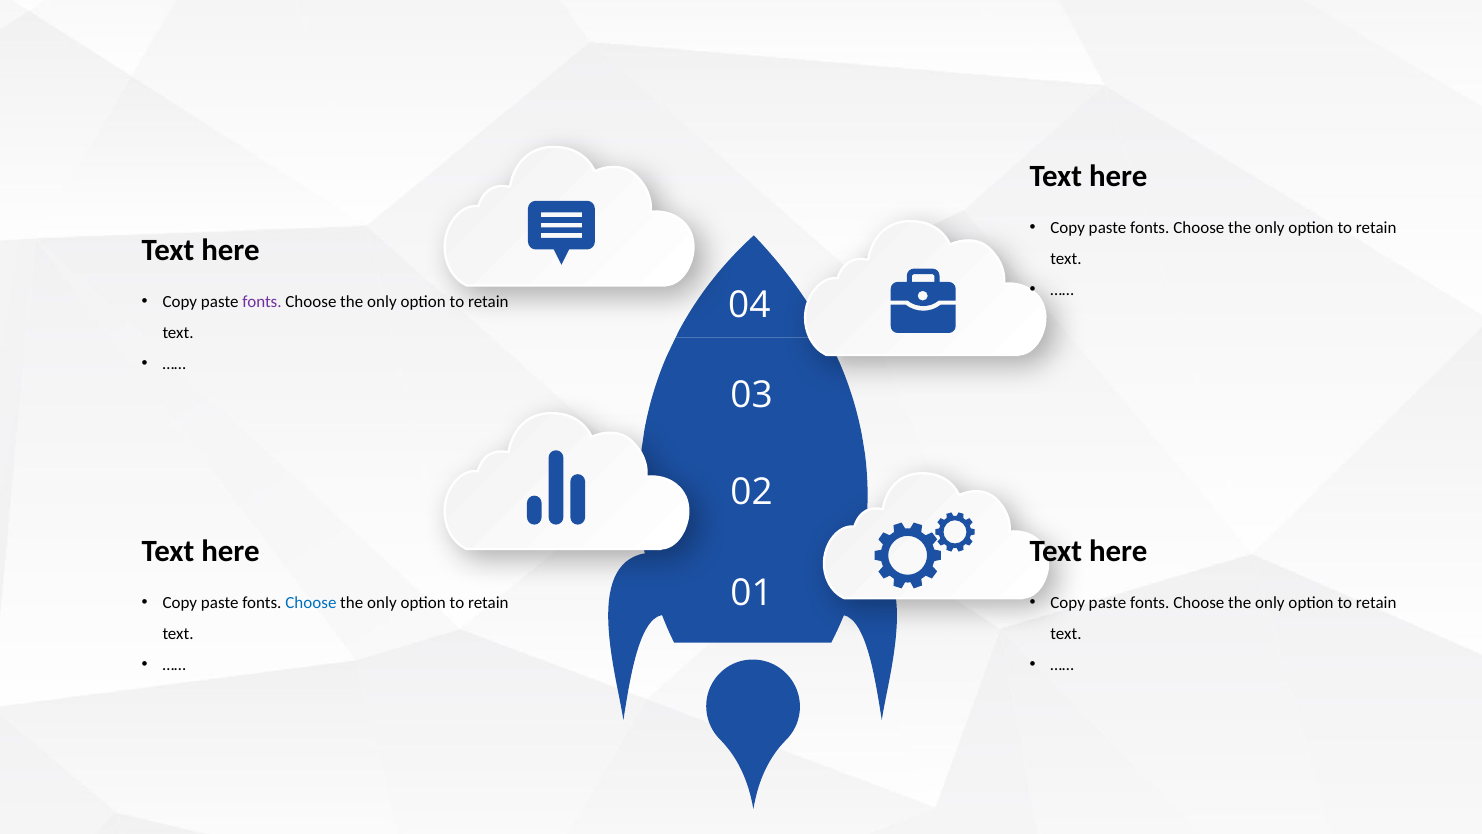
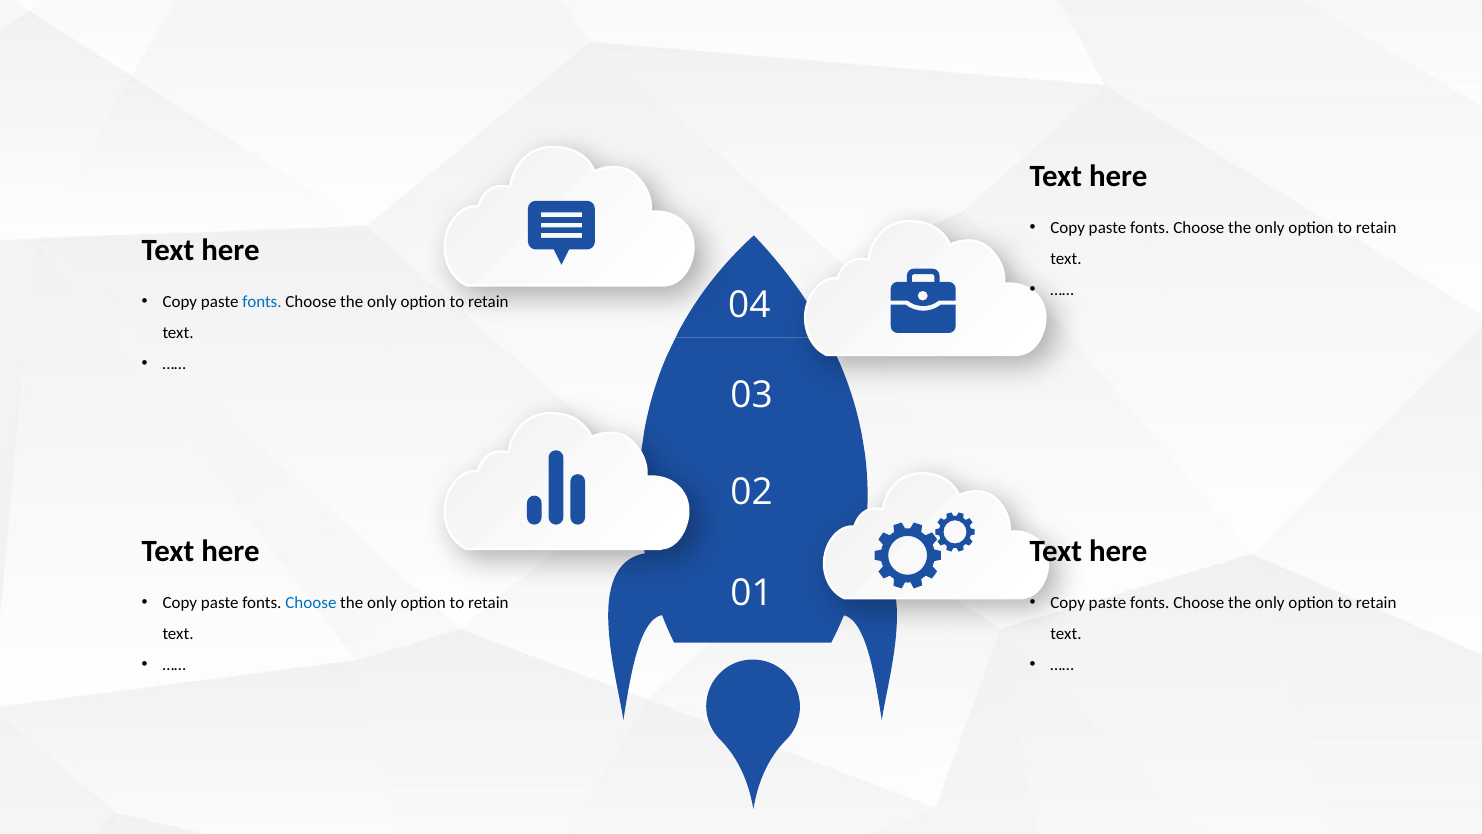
fonts colour: purple -> blue (262, 302)
